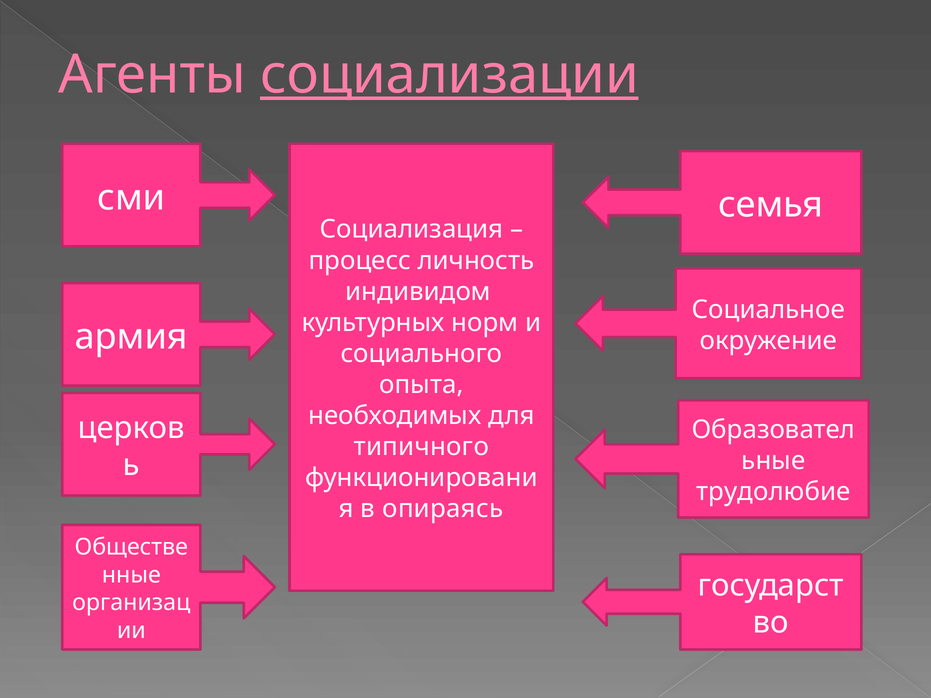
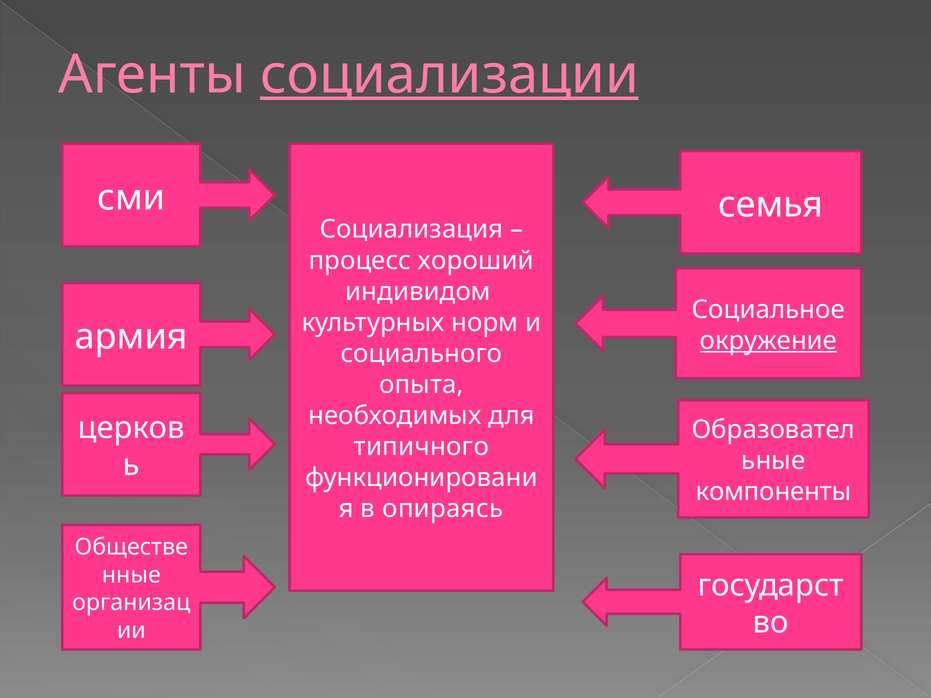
личность: личность -> хороший (476, 261)
окружение underline: none -> present (769, 341)
трудолюбие: трудолюбие -> компоненты (773, 492)
